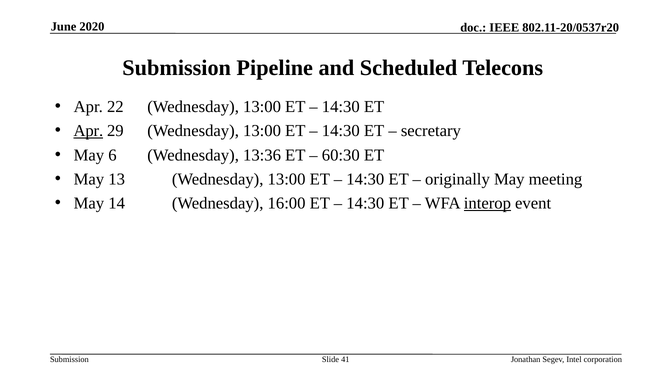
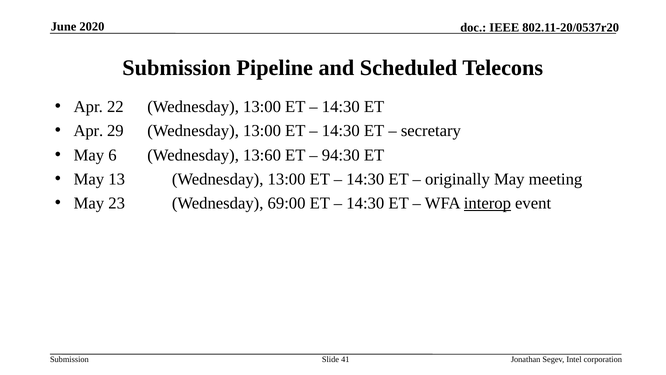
Apr underline: present -> none (88, 131)
13:36: 13:36 -> 13:60 (262, 155)
60:30: 60:30 -> 94:30 (341, 155)
14: 14 -> 23 (117, 203)
16:00: 16:00 -> 69:00 (287, 203)
